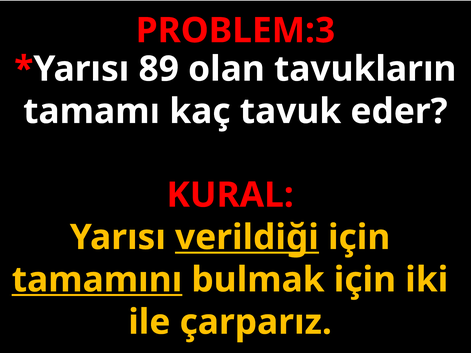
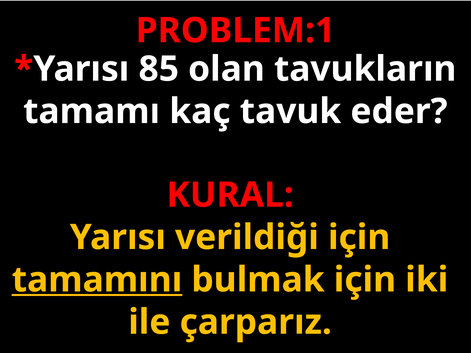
PROBLEM:3: PROBLEM:3 -> PROBLEM:1 (235, 31)
89: 89 -> 85 (159, 69)
verildiği underline: present -> none (247, 238)
